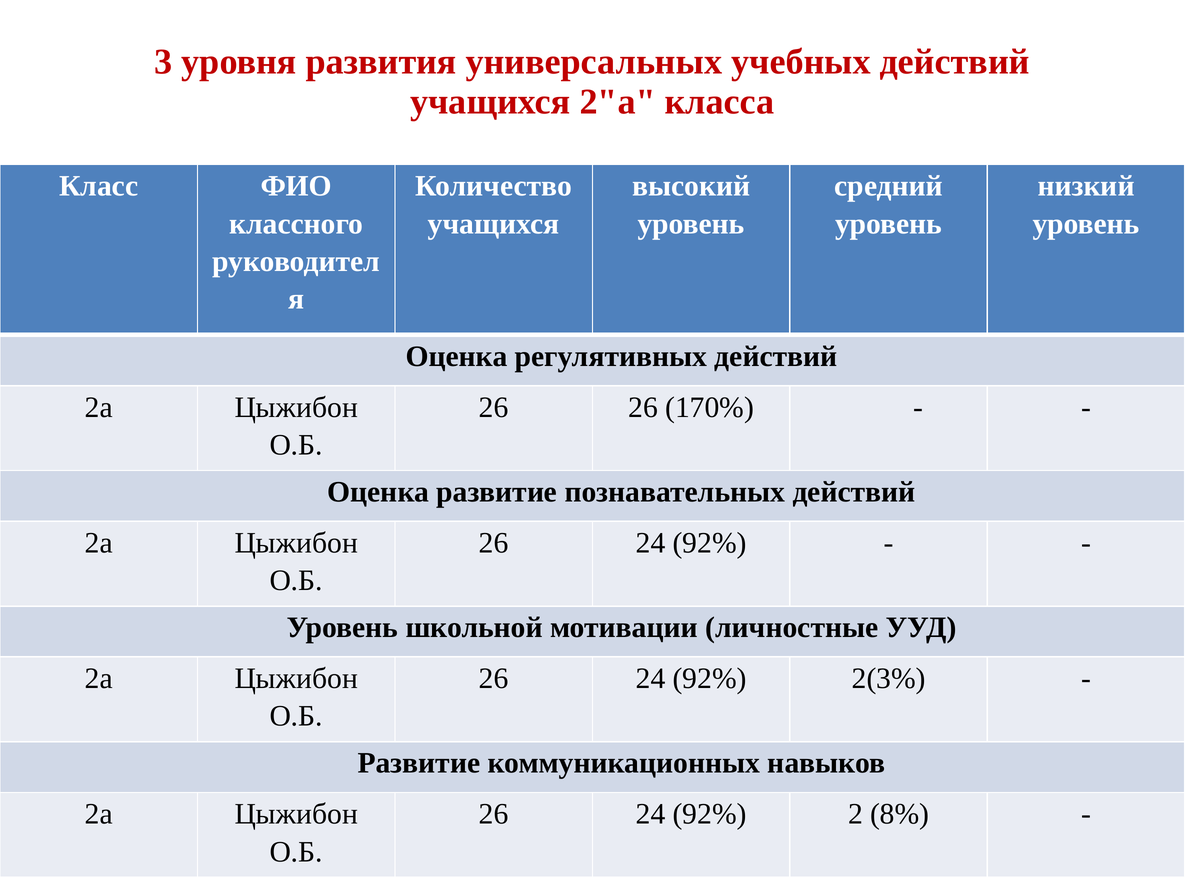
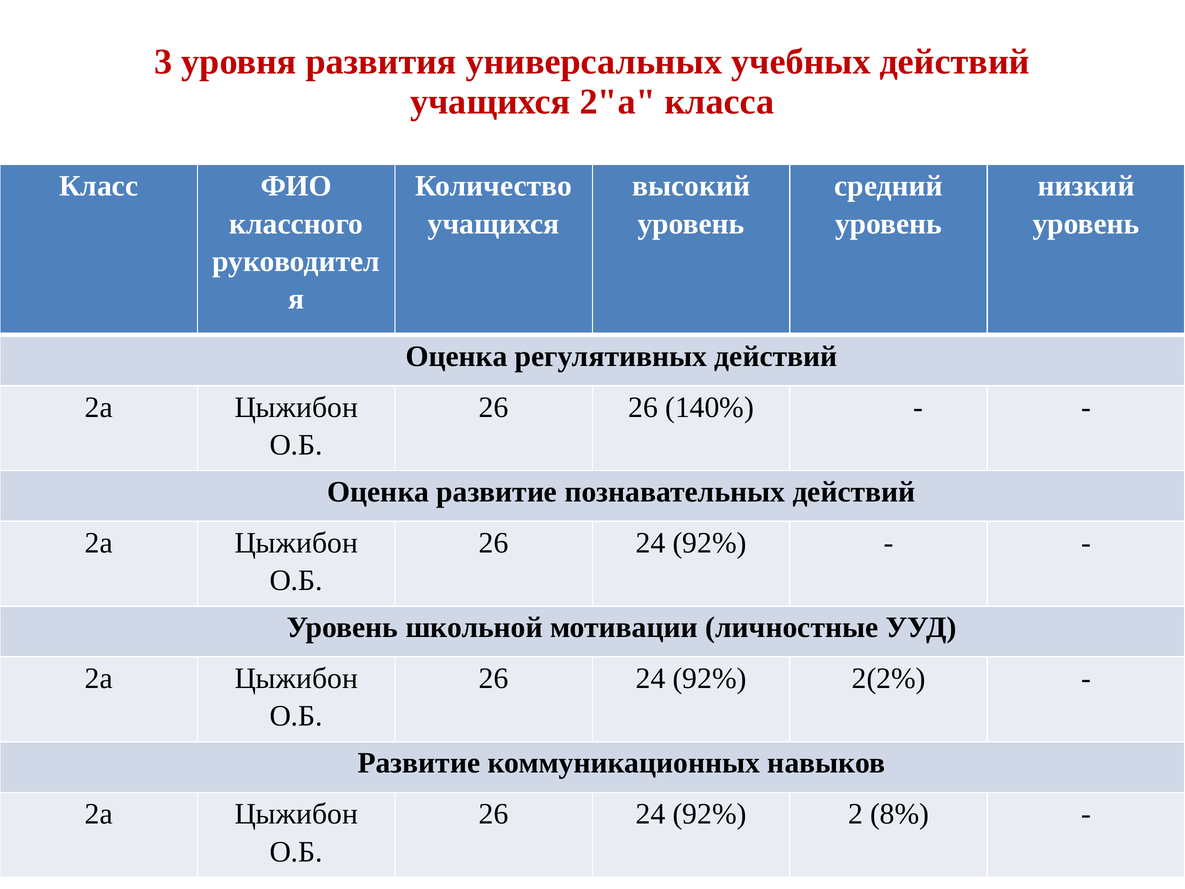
170%: 170% -> 140% (710, 407)
2(3%: 2(3% -> 2(2% (889, 678)
